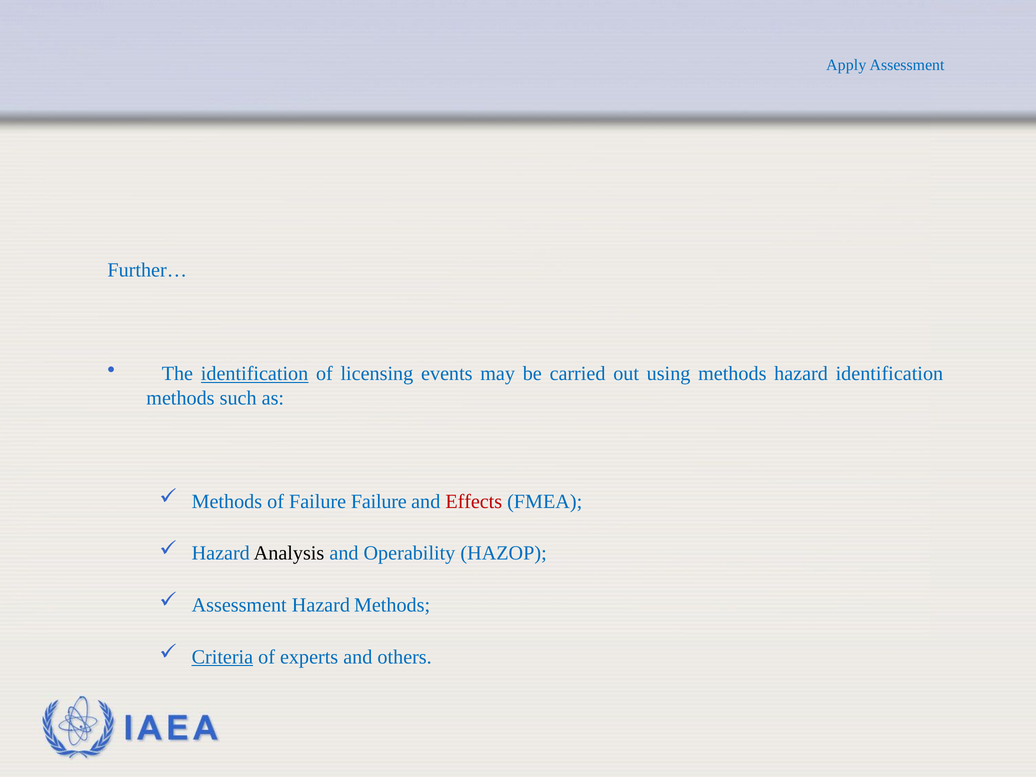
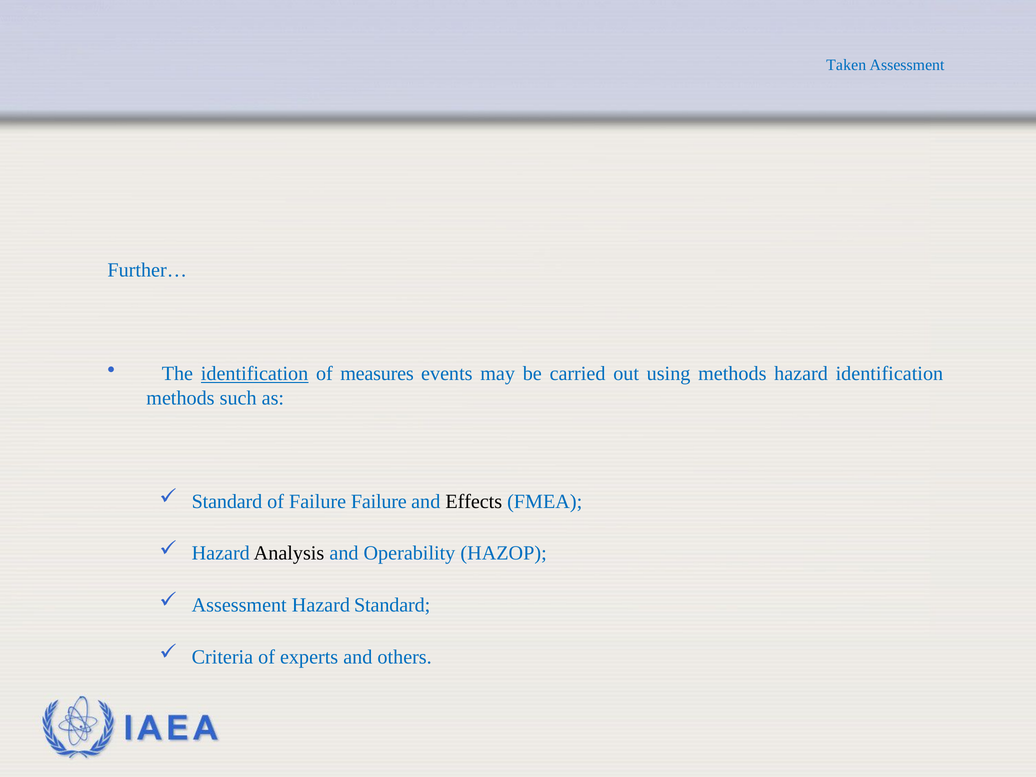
Apply: Apply -> Taken (846, 65)
licensing: licensing -> measures (377, 374)
Methods: Methods -> Standard (227, 502)
Effects colour: red -> black (474, 502)
Hazard Methods: Methods -> Standard (392, 605)
Criteria underline: present -> none (222, 657)
